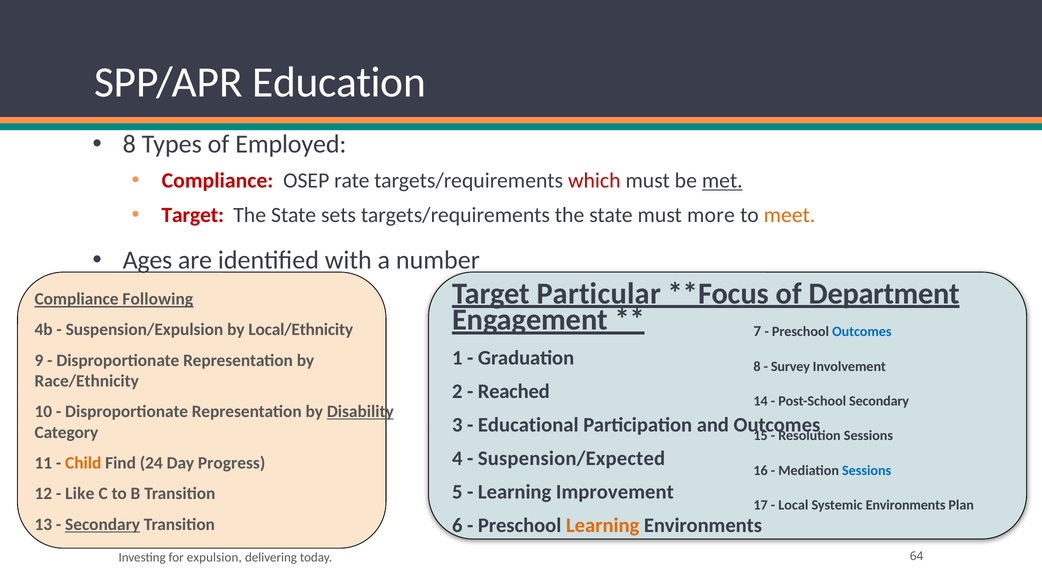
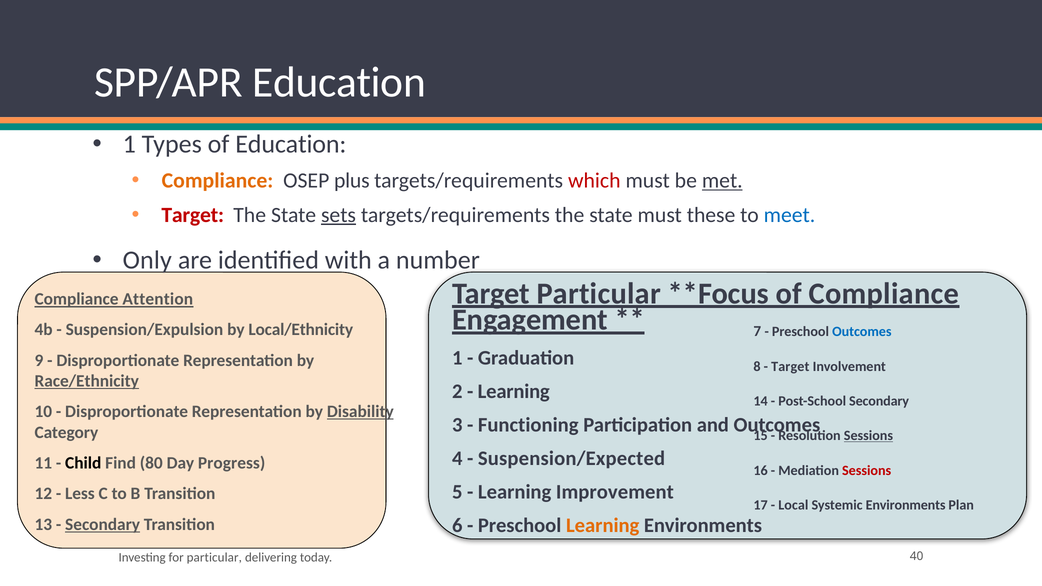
8: 8 -> 1 (129, 144)
of Employed: Employed -> Education (291, 144)
Compliance colour: red -> orange (218, 181)
rate: rate -> plus (352, 181)
sets underline: none -> present (339, 215)
more: more -> these (711, 215)
meet colour: orange -> blue (790, 215)
Ages: Ages -> Only (147, 260)
of Department: Department -> Compliance (884, 294)
Following: Following -> Attention (158, 299)
Survey: Survey -> Target (790, 366)
Race/Ethnicity underline: none -> present (87, 381)
Reached: Reached -> Learning (514, 392)
Educational: Educational -> Functioning (528, 425)
Sessions underline: none -> present (868, 436)
Child colour: orange -> black (83, 463)
24: 24 -> 80 (151, 463)
Sessions colour: blue -> red (867, 471)
Like: Like -> Less (80, 494)
for expulsion: expulsion -> particular (214, 557)
64: 64 -> 40 (917, 556)
